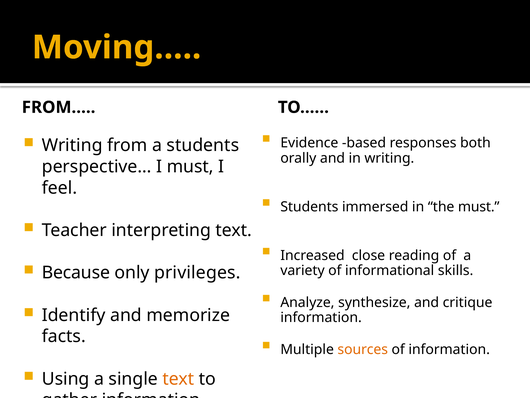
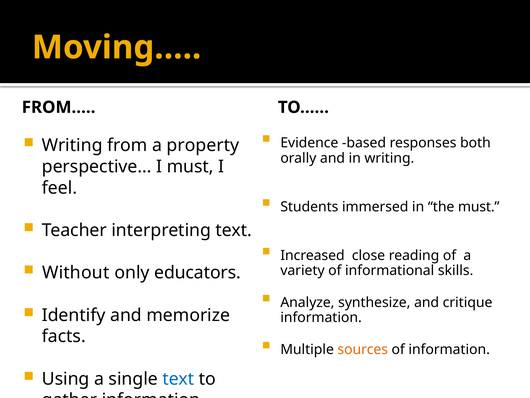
a students: students -> property (203, 145)
Because: Because -> Without (76, 272)
privileges: privileges -> educators (198, 272)
text colour: orange -> blue (178, 378)
